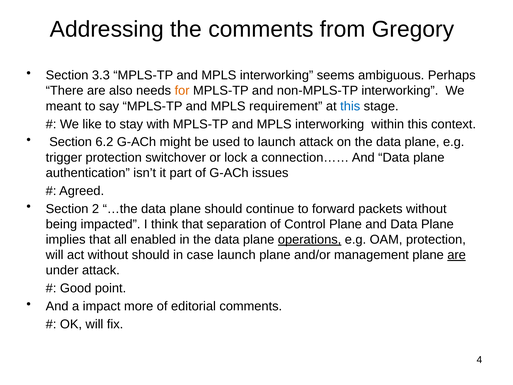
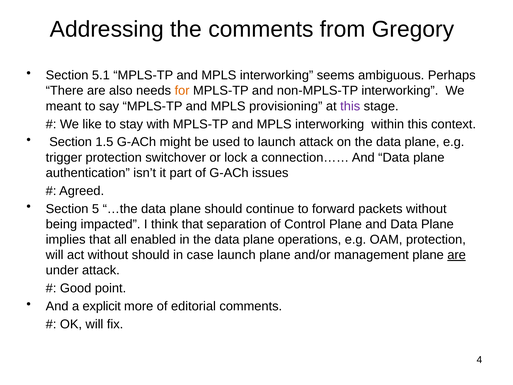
3.3: 3.3 -> 5.1 (101, 75)
requirement: requirement -> provisioning (286, 106)
this colour: blue -> purple (350, 106)
6.2: 6.2 -> 1.5 (104, 142)
2: 2 -> 5 (96, 209)
operations underline: present -> none (310, 239)
impact: impact -> explicit (102, 306)
